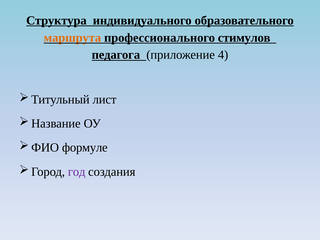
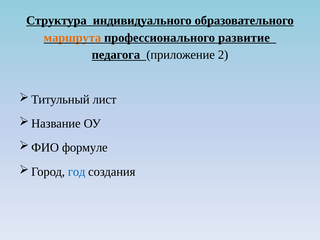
стимулов: стимулов -> развитие (244, 38)
4: 4 -> 2 (223, 55)
год colour: purple -> blue (77, 172)
